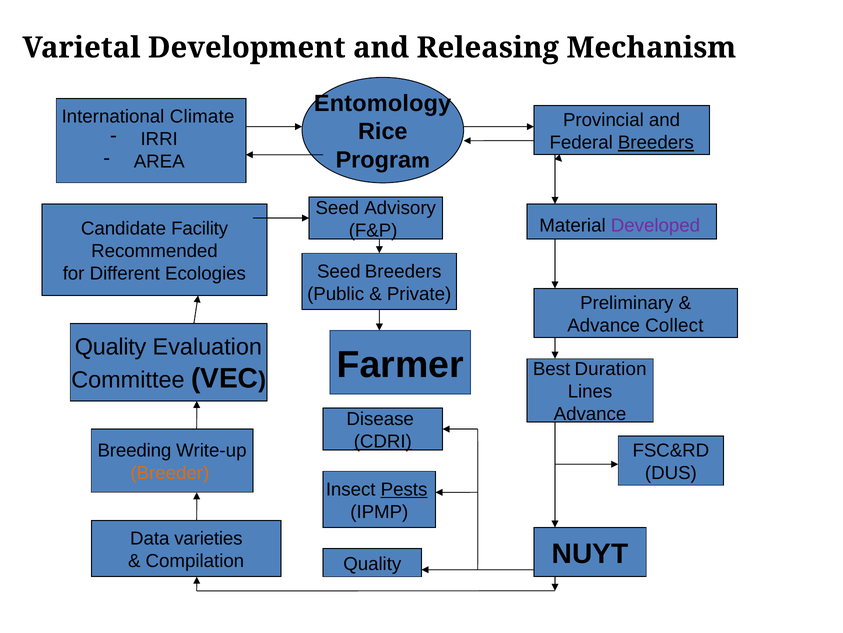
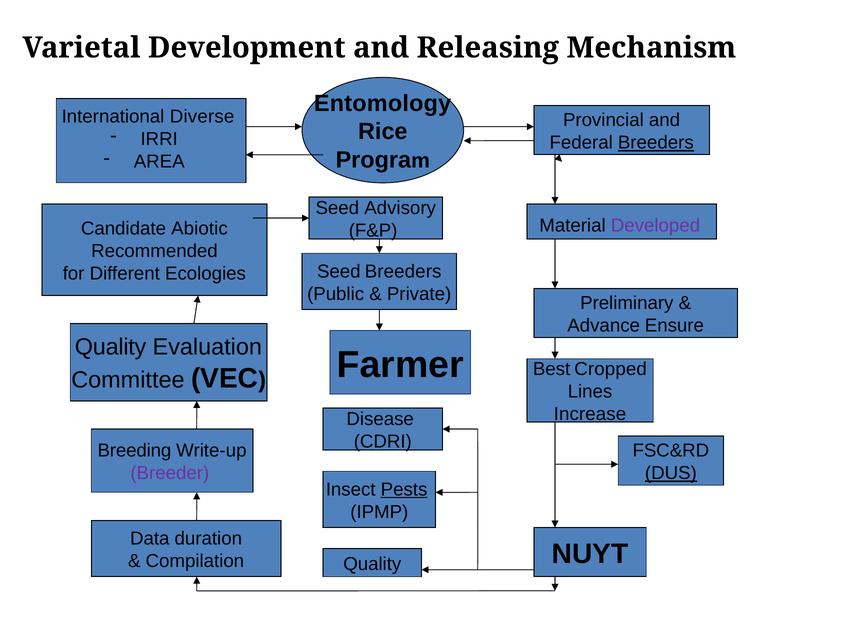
Climate: Climate -> Diverse (202, 116)
Facility: Facility -> Abiotic (200, 228)
Collect: Collect -> Ensure (674, 325)
Duration: Duration -> Cropped (611, 369)
Advance: Advance -> Increase (590, 414)
CDRI underline: present -> none (383, 441)
DUS underline: none -> present (671, 473)
Breeder colour: orange -> purple (170, 473)
varieties: varieties -> duration (208, 538)
